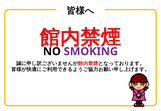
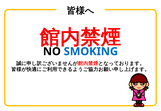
SMOKING colour: purple -> blue (91, 52)
